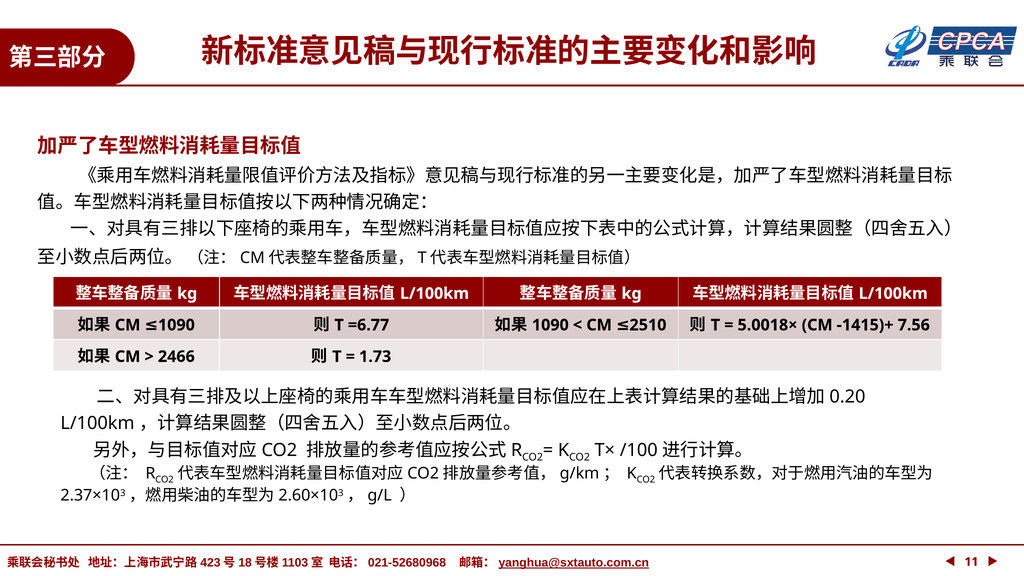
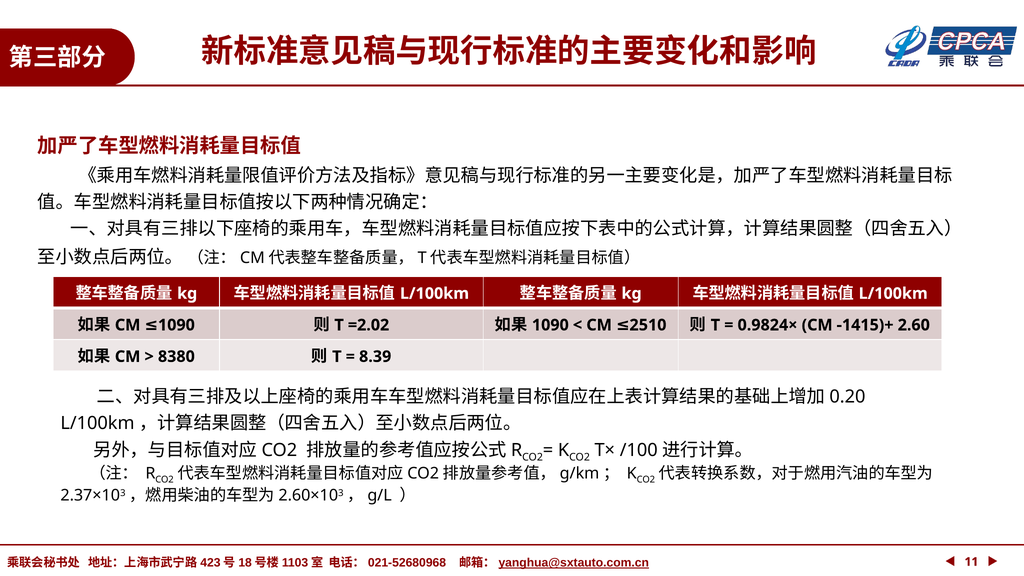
=6.77: =6.77 -> =2.02 (369, 325)
5.0018×: 5.0018× -> 0.9824× (768, 325)
7.56: 7.56 -> 2.60 (914, 325)
2466: 2466 -> 8380 (176, 357)
1.73: 1.73 -> 8.39 (375, 357)
